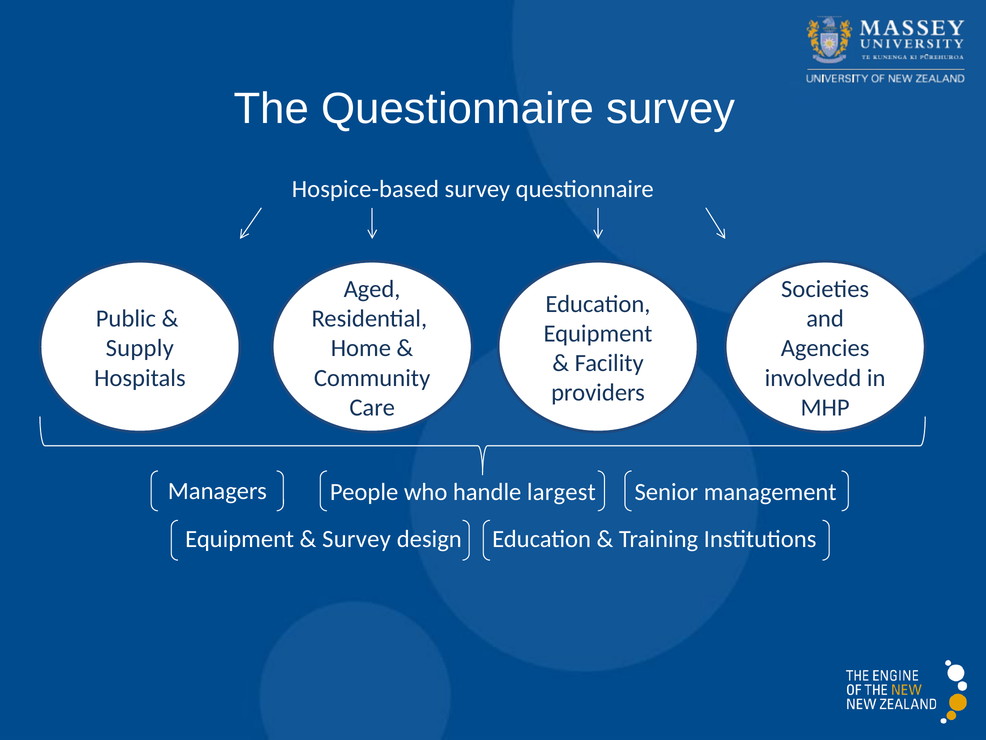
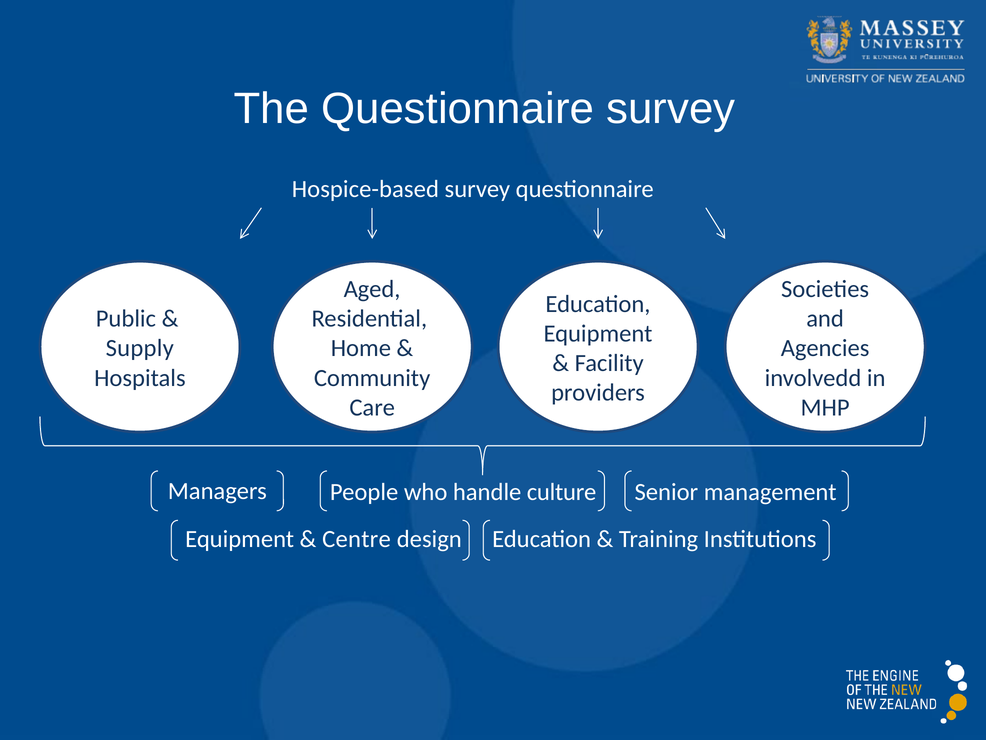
largest: largest -> culture (562, 492)
Survey: Survey -> Centre (357, 539)
